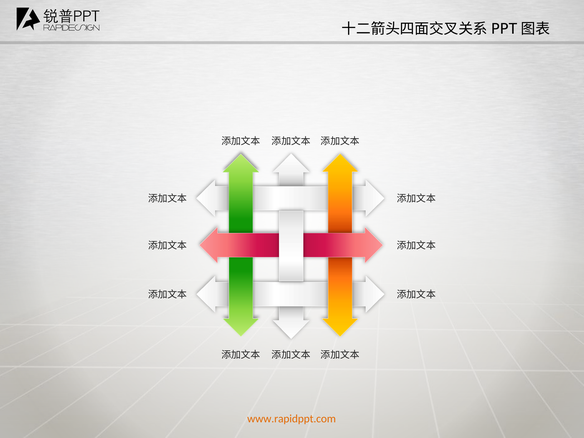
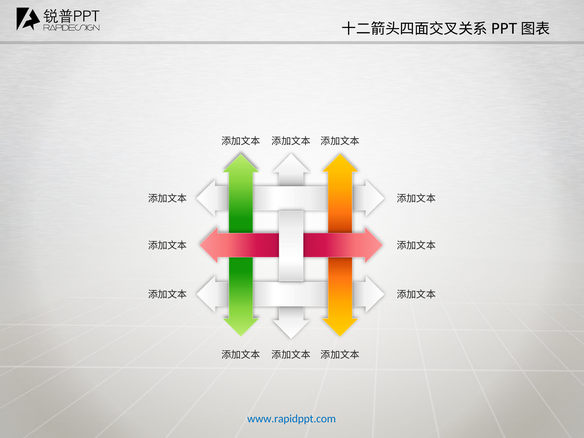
www.rapidppt.com colour: orange -> blue (292, 419)
